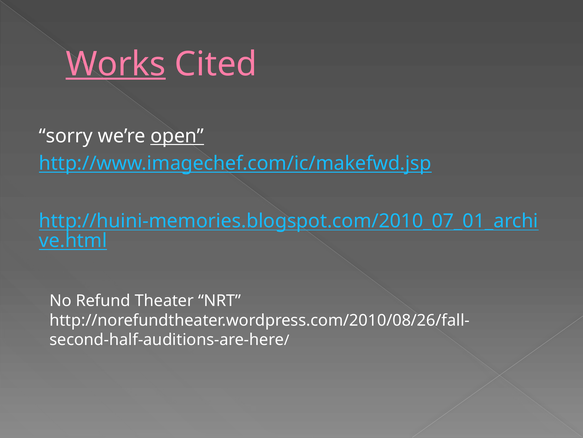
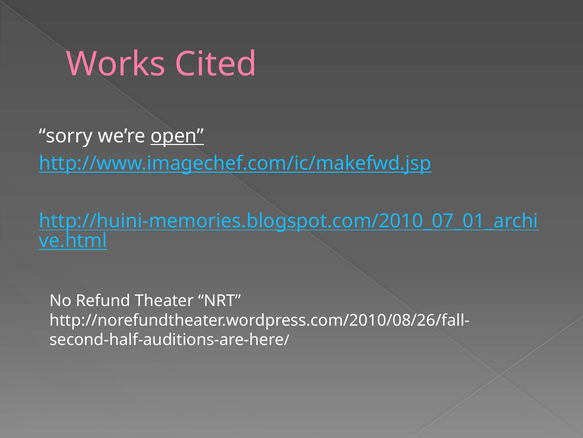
Works underline: present -> none (116, 64)
